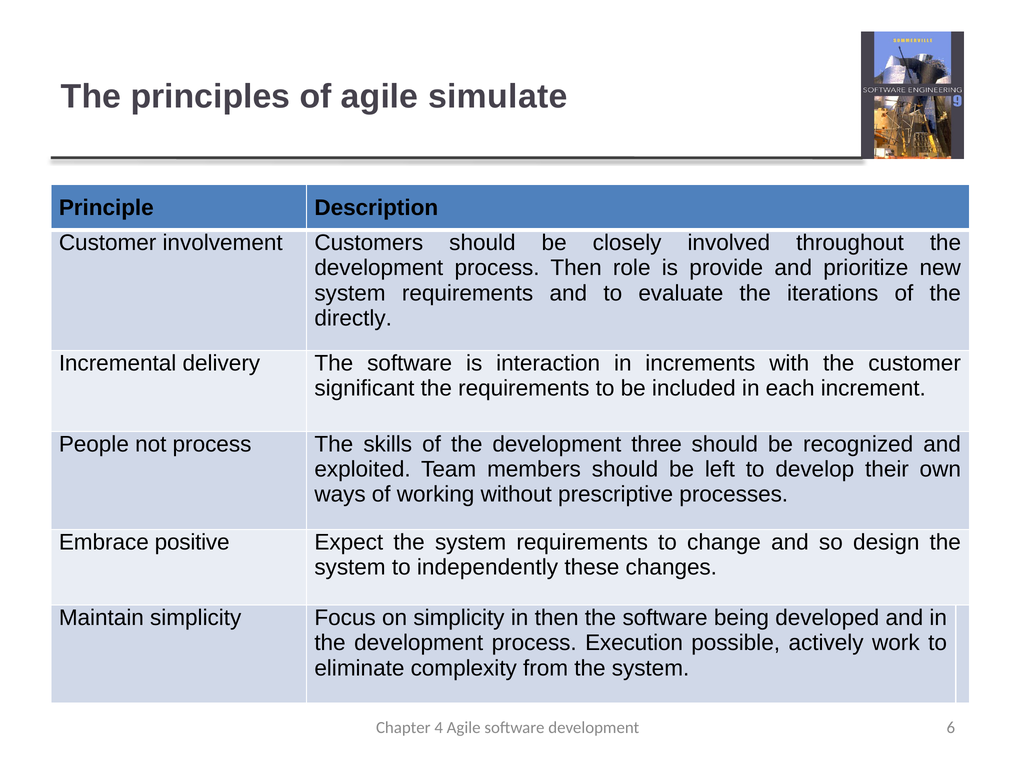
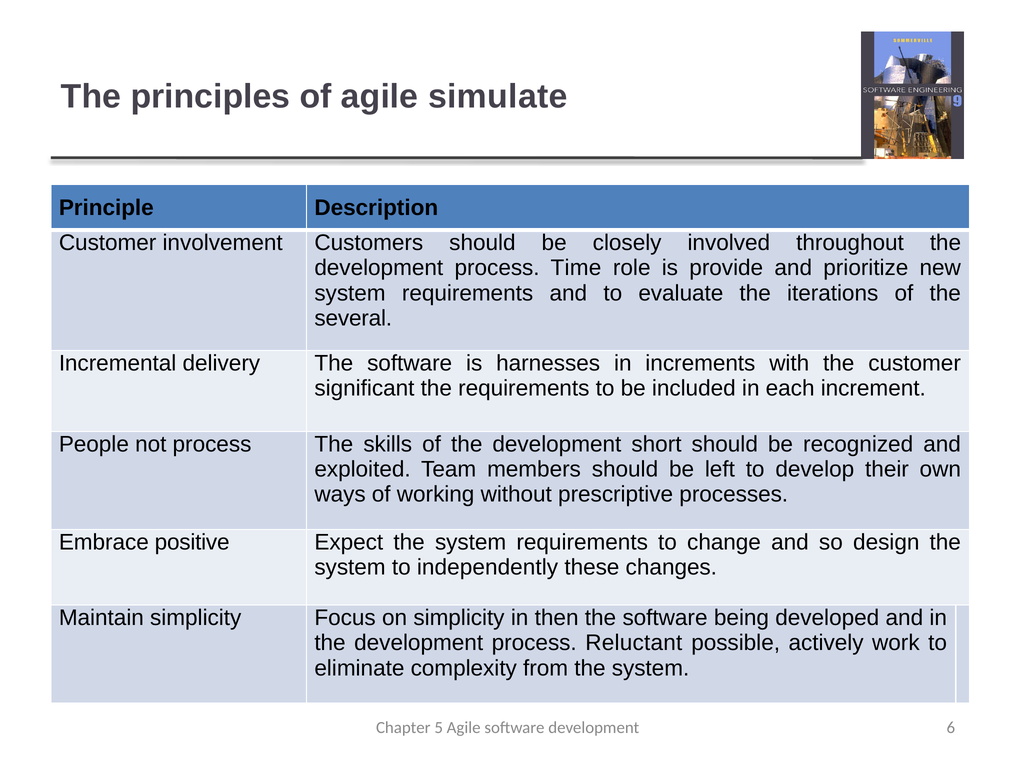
process Then: Then -> Time (576, 268)
directly: directly -> several (353, 318)
interaction: interaction -> harnesses (548, 363)
three: three -> short (656, 444)
Execution: Execution -> Reluctant (634, 643)
4: 4 -> 5 (439, 728)
